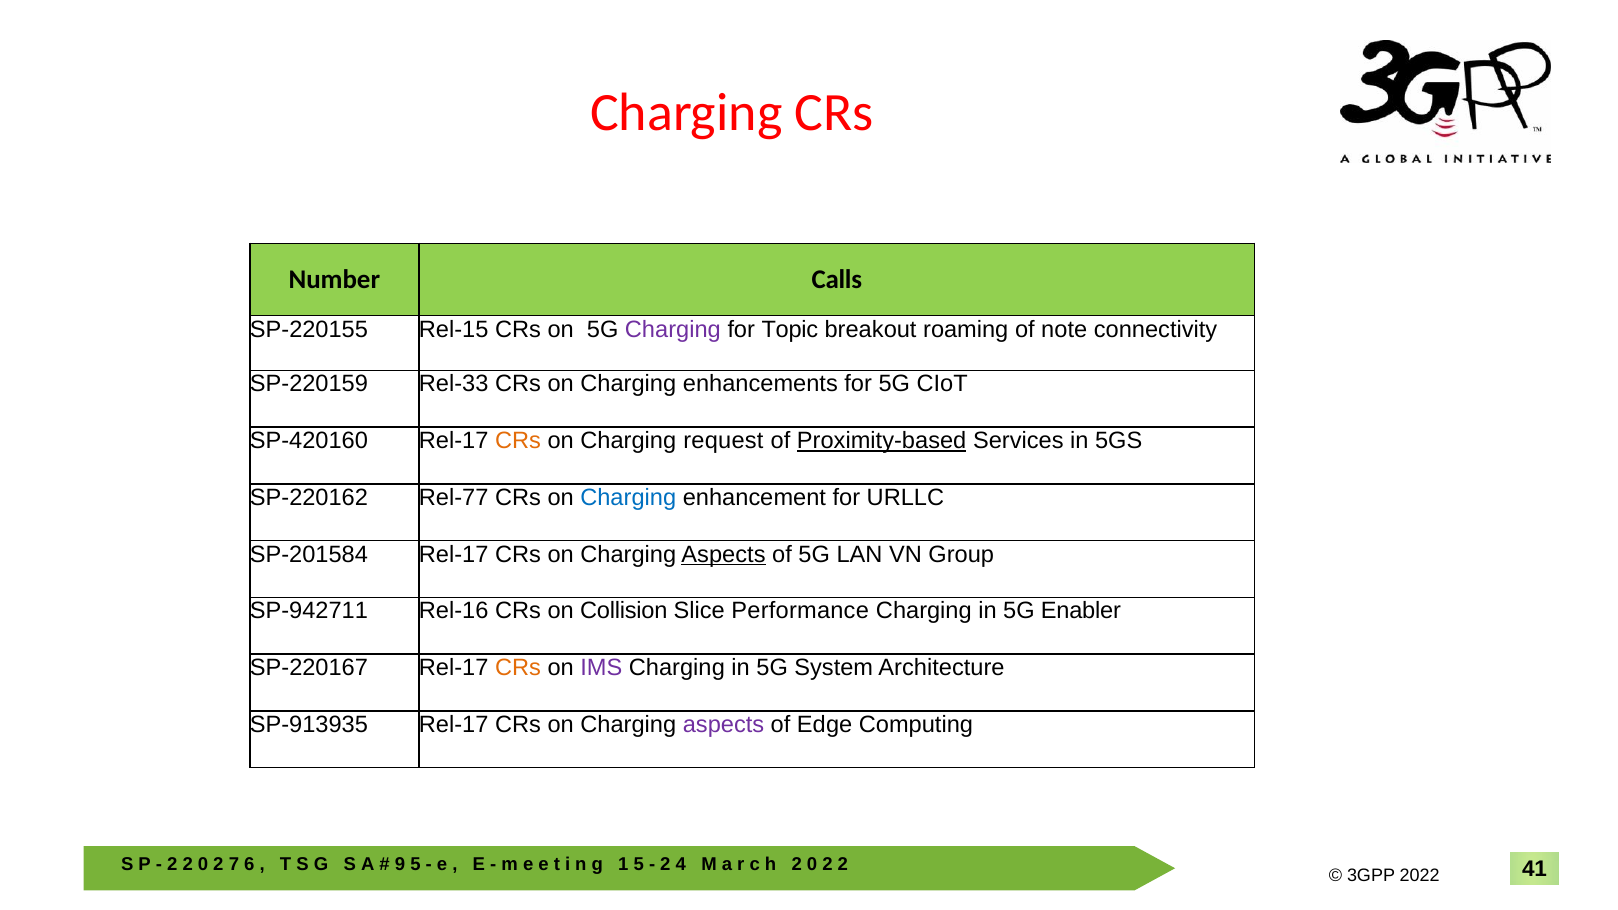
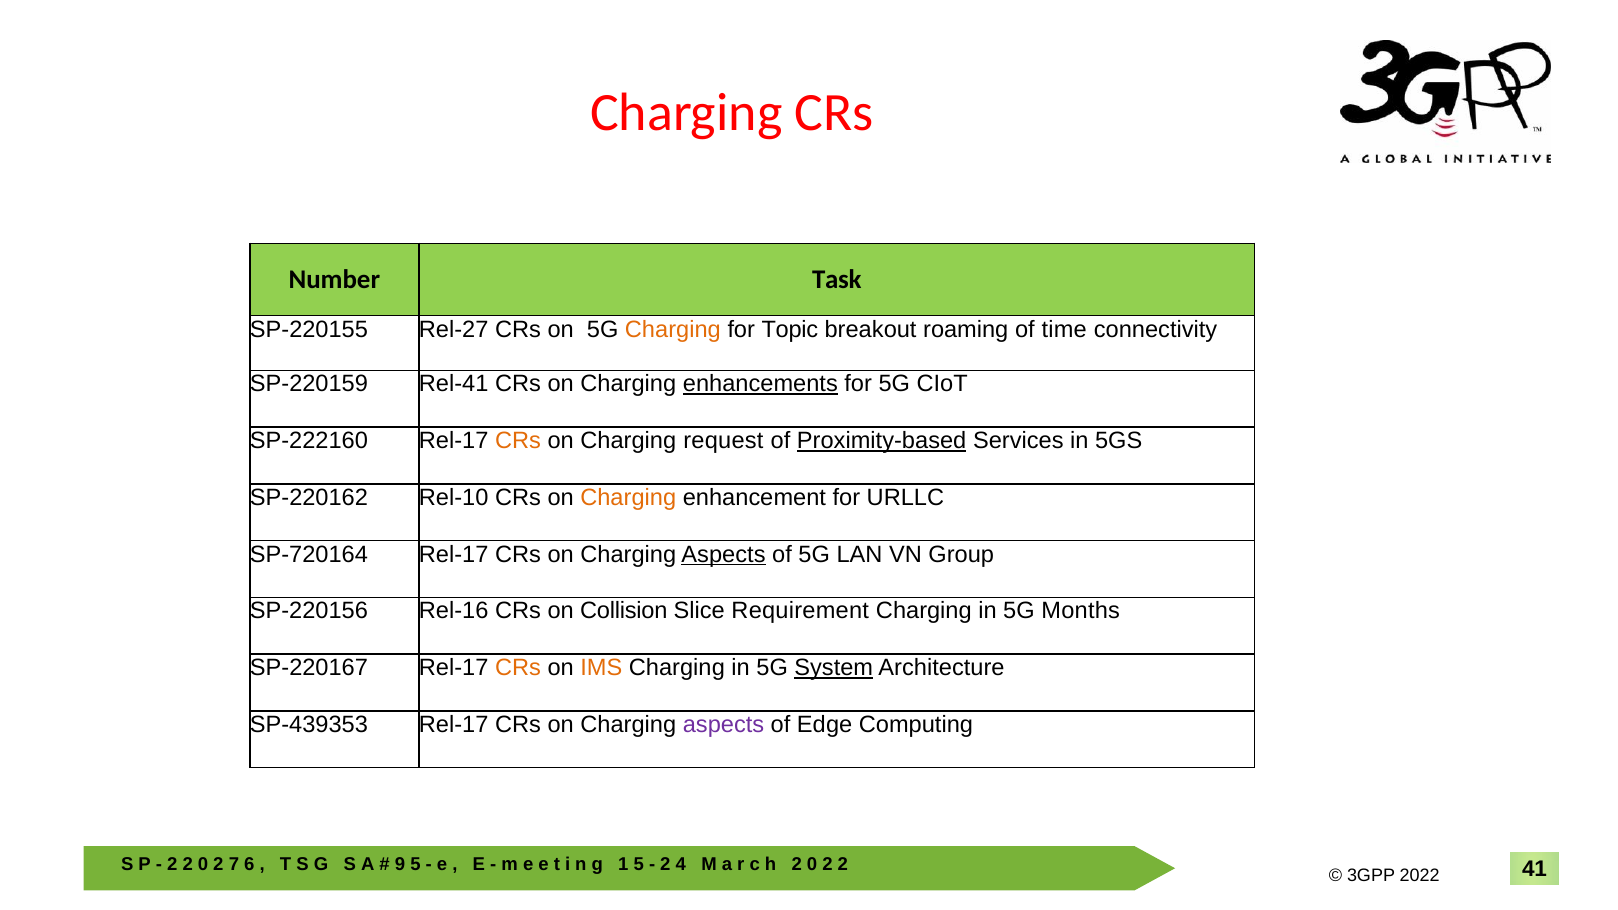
Calls: Calls -> Task (837, 280)
Rel-15: Rel-15 -> Rel-27 (454, 329)
Charging colour: purple -> orange (673, 329)
note: note -> time (1064, 329)
Rel-33: Rel-33 -> Rel-41 (454, 384)
enhancements underline: none -> present (760, 384)
SP-420160: SP-420160 -> SP-222160 (309, 441)
Rel-77: Rel-77 -> Rel-10 (454, 498)
Charging colour: blue -> orange (628, 498)
SP-201584: SP-201584 -> SP-720164 (309, 554)
SP-942711: SP-942711 -> SP-220156 (309, 611)
Performance: Performance -> Requirement (800, 611)
Enabler: Enabler -> Months (1081, 611)
IMS colour: purple -> orange (601, 668)
System underline: none -> present (834, 668)
SP-913935: SP-913935 -> SP-439353 (309, 725)
